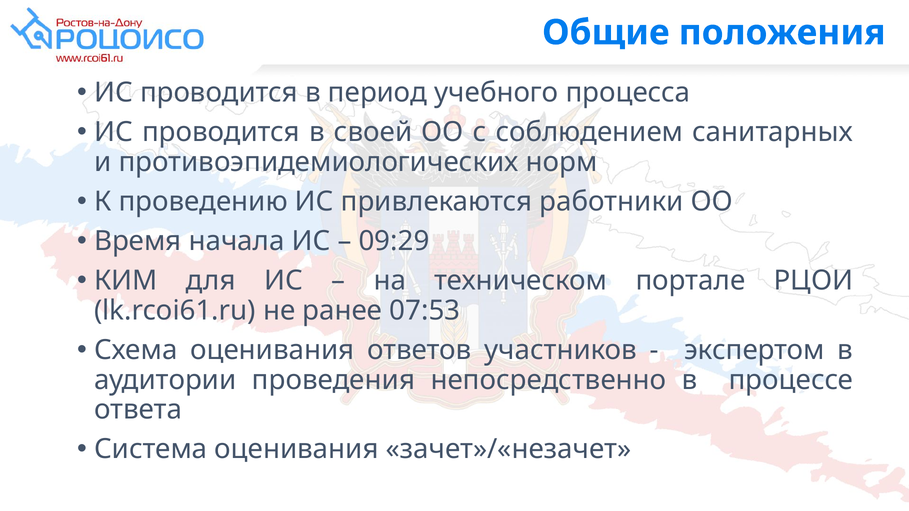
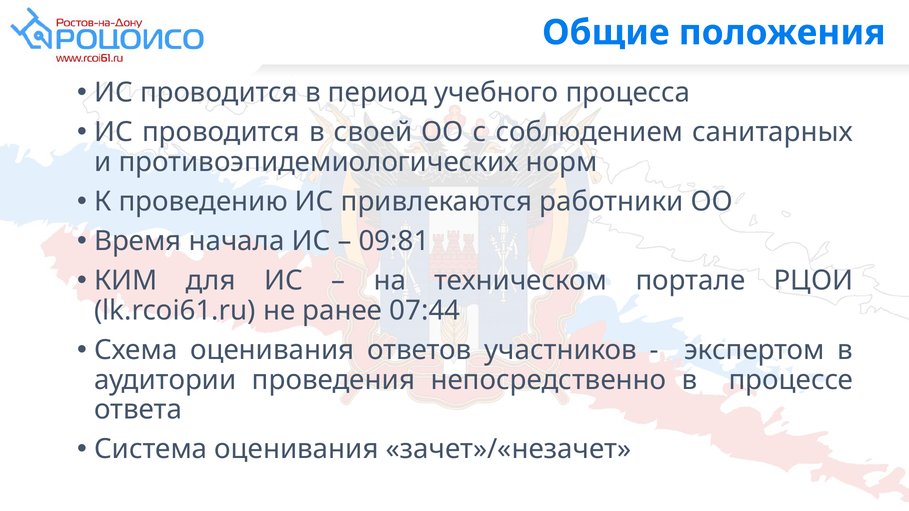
09:29: 09:29 -> 09:81 (394, 241)
07:53: 07:53 -> 07:44 (425, 311)
